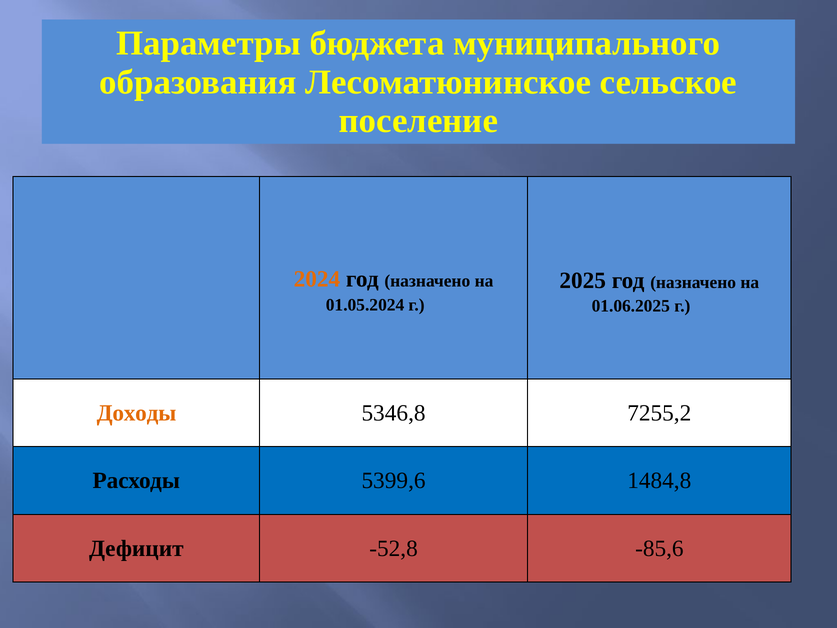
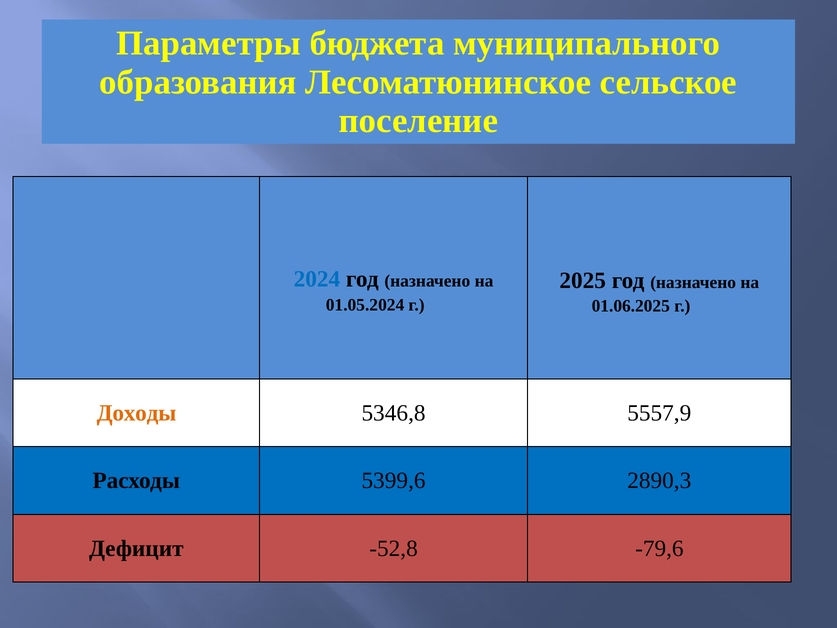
2024 colour: orange -> blue (317, 279)
7255,2: 7255,2 -> 5557,9 (659, 413)
1484,8: 1484,8 -> 2890,3 (659, 481)
-85,6: -85,6 -> -79,6 (659, 548)
